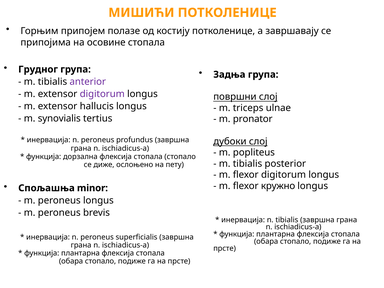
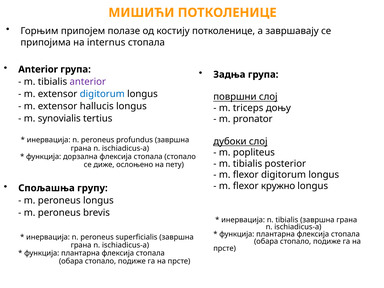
осовине: осовине -> internus (106, 42)
Грудног: Грудног -> Anterior (38, 69)
digitorum colour: purple -> blue (102, 94)
ulnae: ulnae -> доњу (278, 108)
minor: minor -> групу (92, 188)
